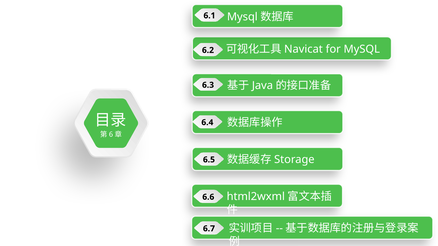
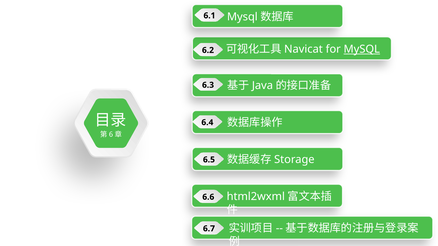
MySQL underline: none -> present (362, 49)
